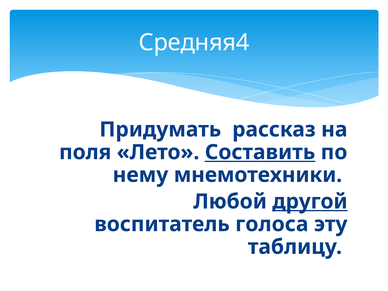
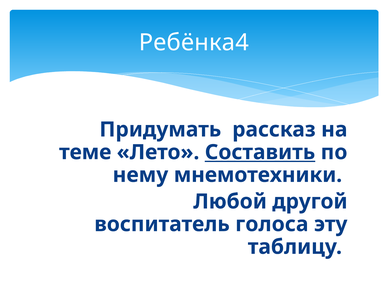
Средняя4: Средняя4 -> Ребёнка4 (194, 43)
поля: поля -> теме (85, 152)
другой underline: present -> none (310, 202)
